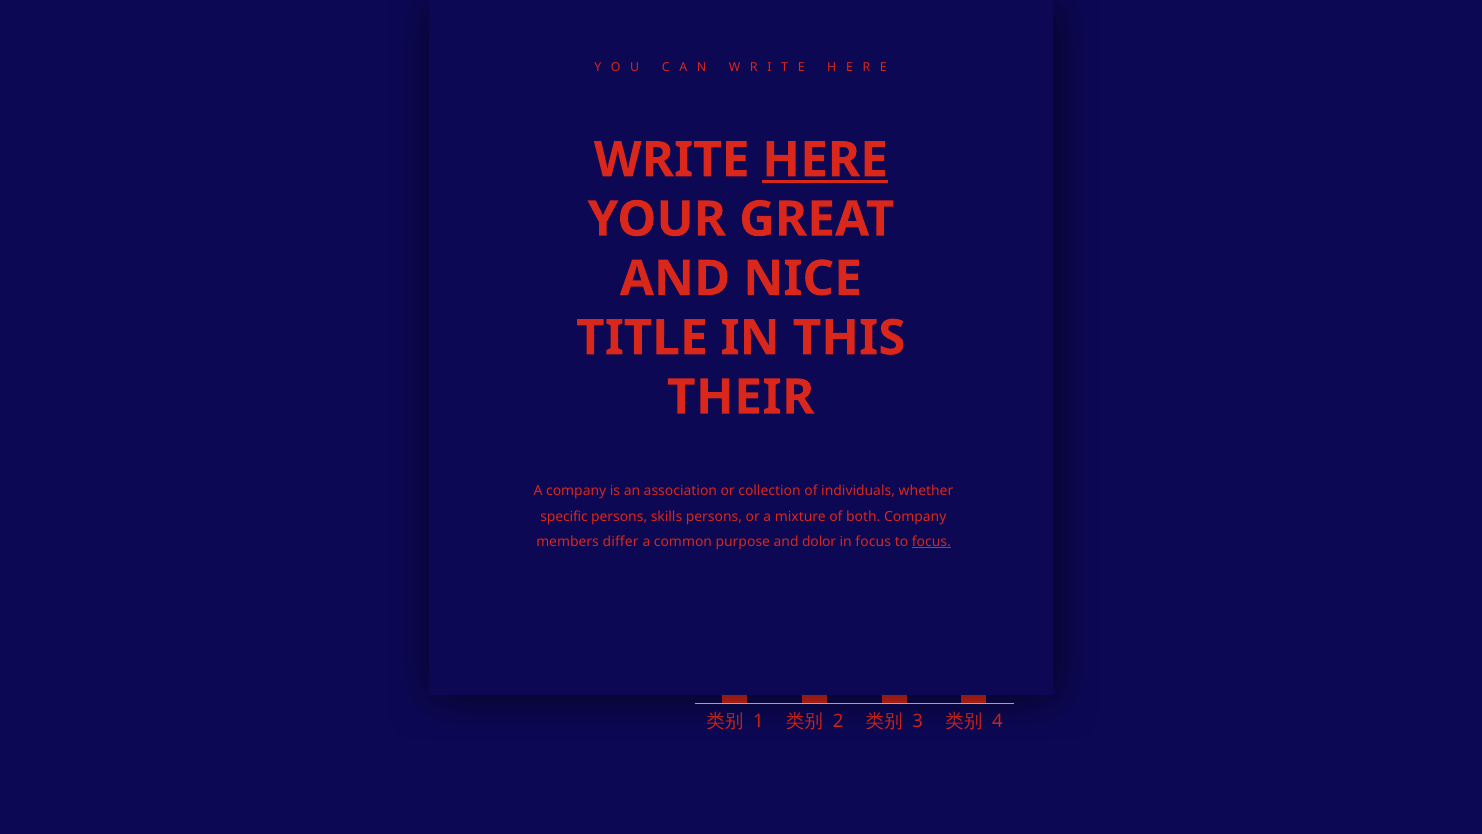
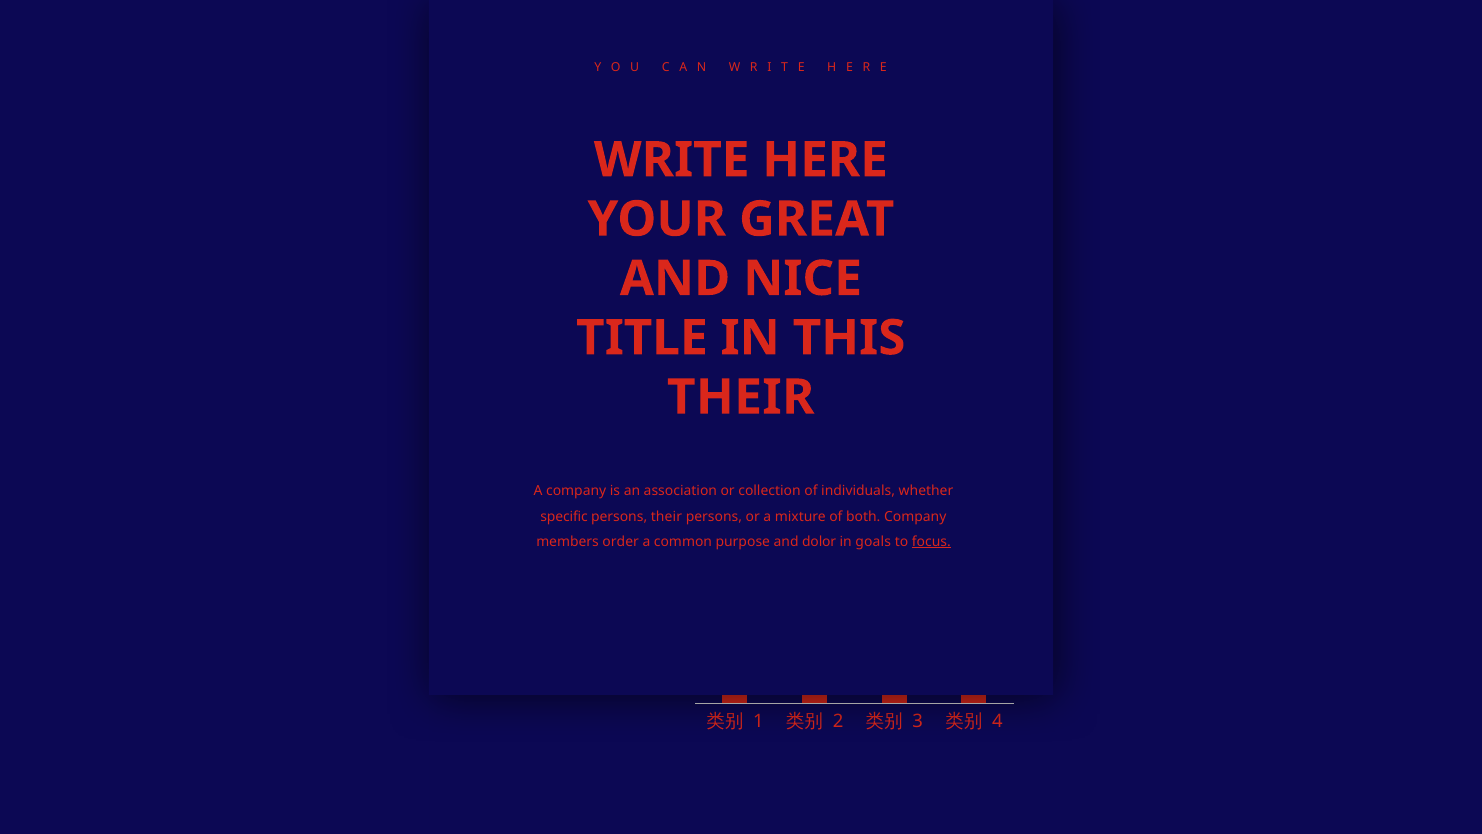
HERE underline: present -> none (825, 160)
persons skills: skills -> their (666, 516)
differ: differ -> order (621, 541)
in focus: focus -> goals (873, 541)
